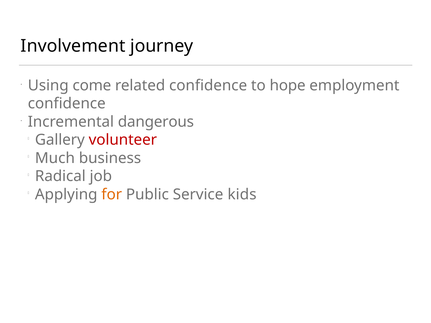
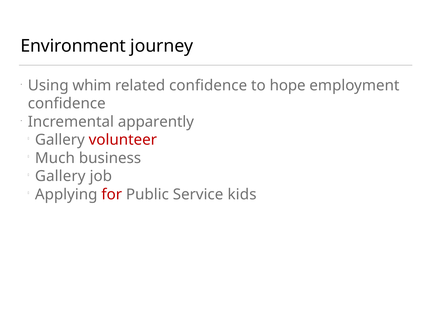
Involvement: Involvement -> Environment (73, 46)
come: come -> whim (92, 85)
dangerous: dangerous -> apparently (156, 122)
Radical: Radical -> Gallery (60, 176)
for colour: orange -> red (112, 195)
